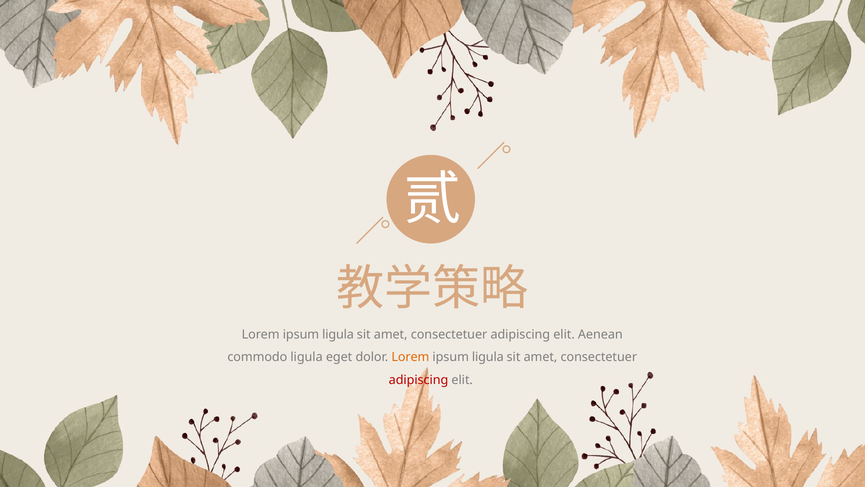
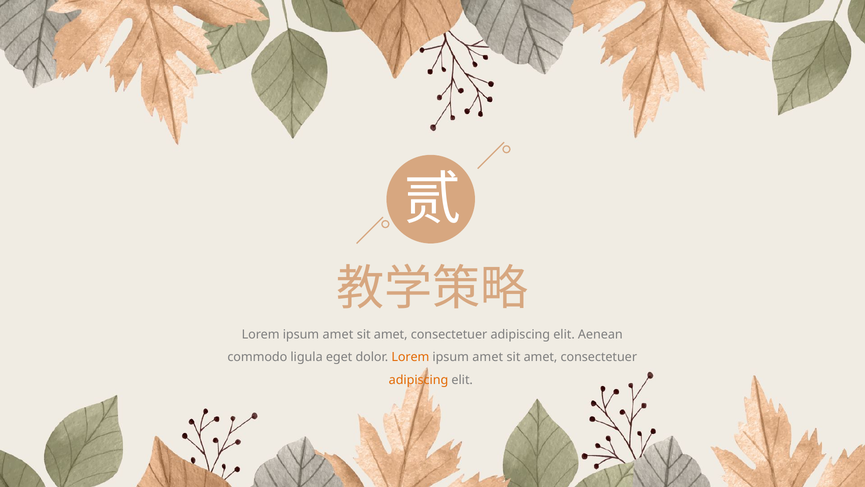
ligula: ligula -> amet (338, 334)
ligula: ligula -> amet (488, 357)
adipiscing colour: red -> orange (419, 380)
